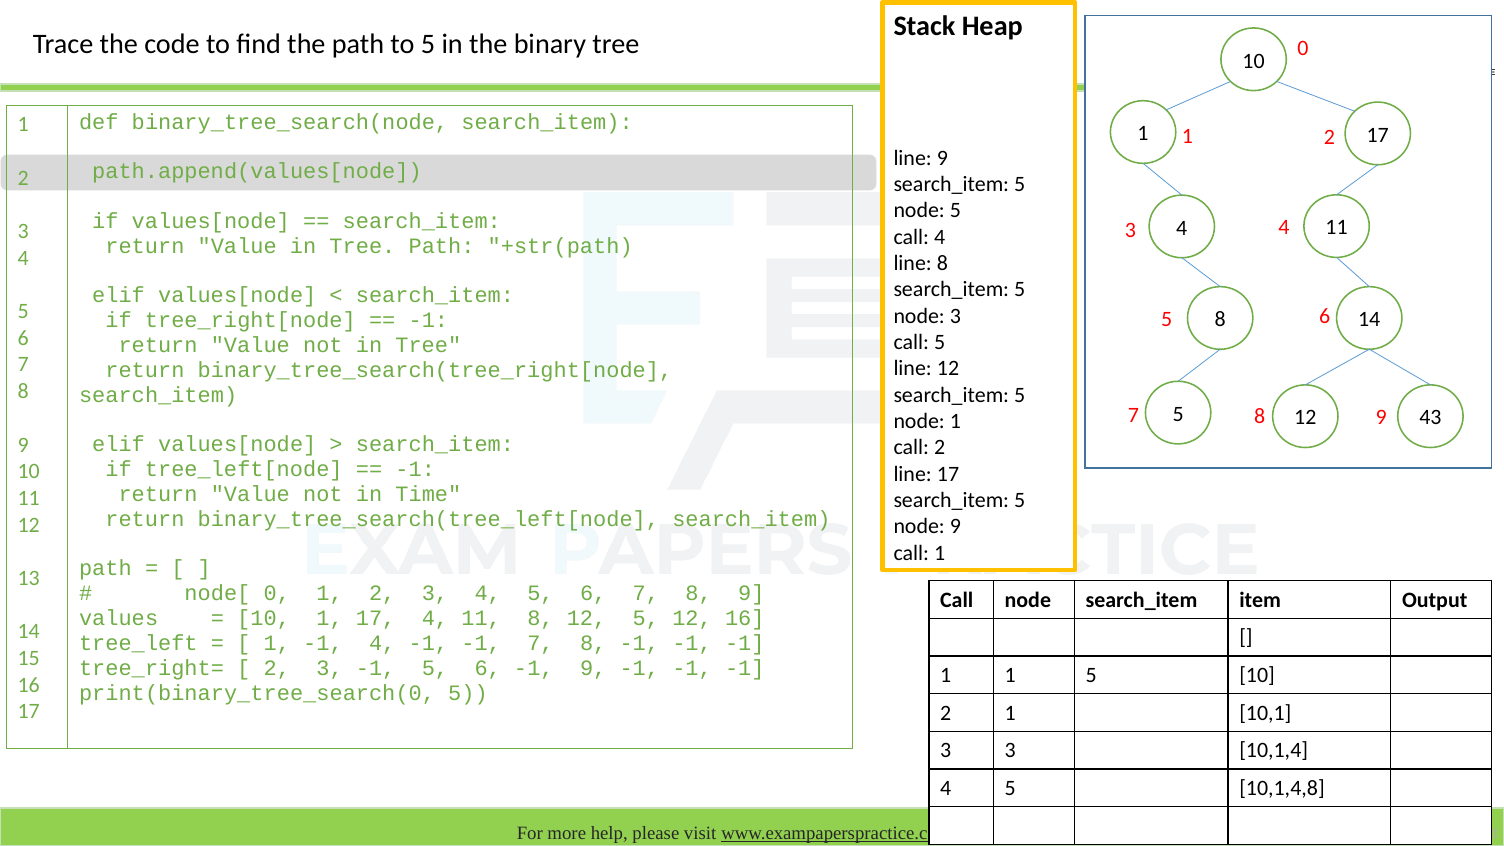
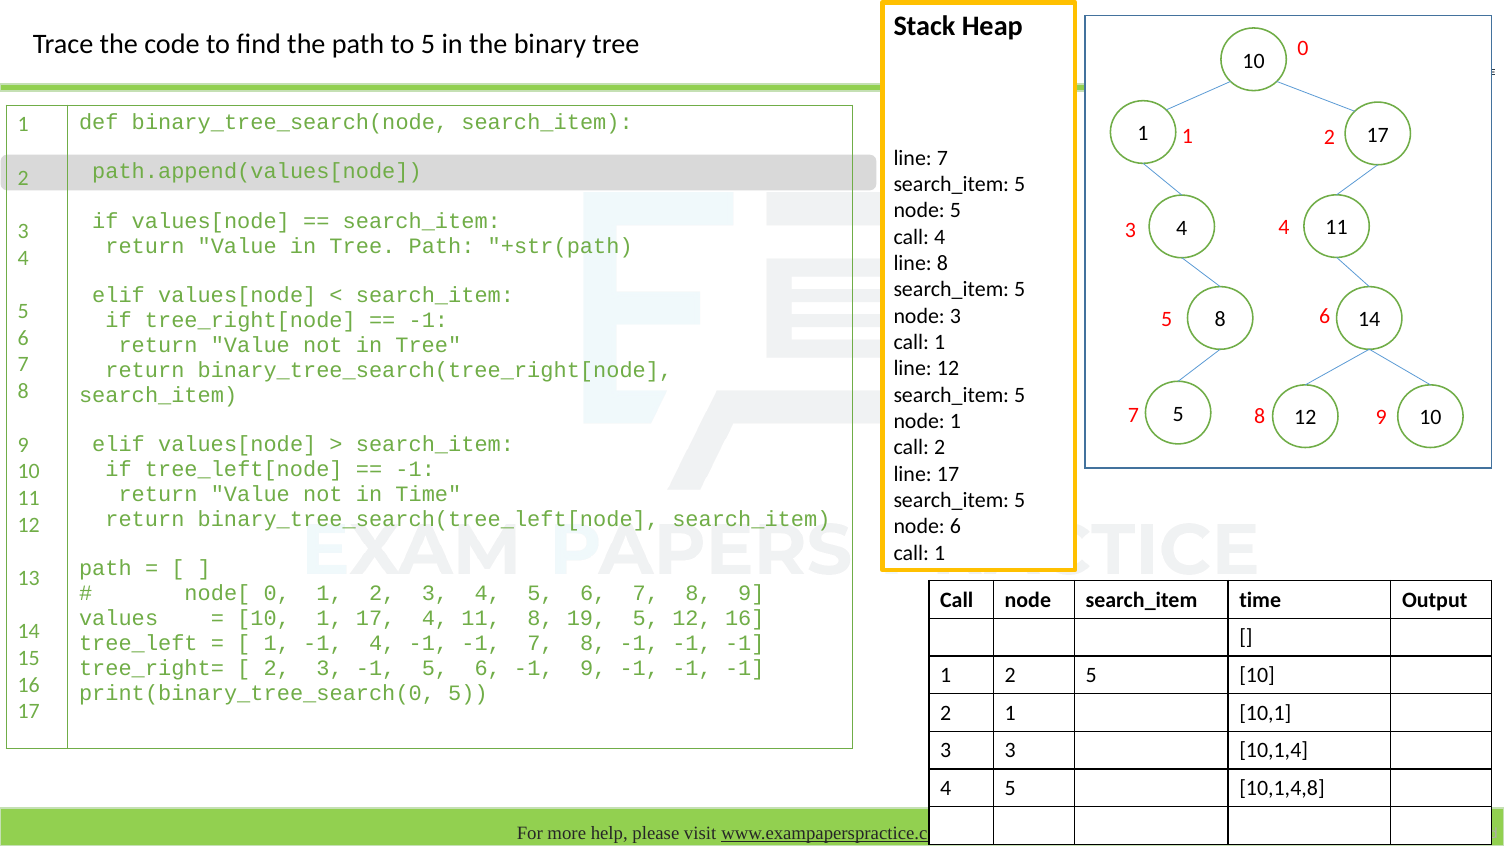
line 9: 9 -> 7 (942, 158)
5: 5 -> 1 (940, 342)
43: 43 -> 10 (1430, 418)
node 9: 9 -> 6 (955, 526)
search_item item: item -> time (1260, 600)
8 12: 12 -> 19 (587, 618)
1: 1 -> 2 (1010, 675)
